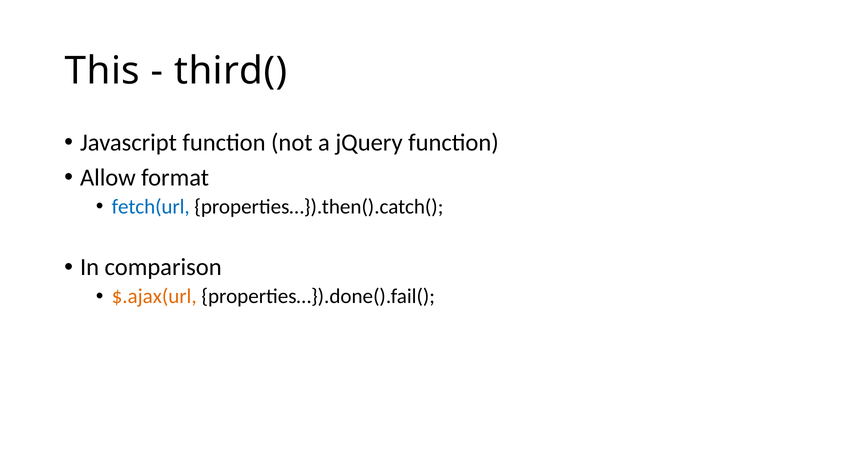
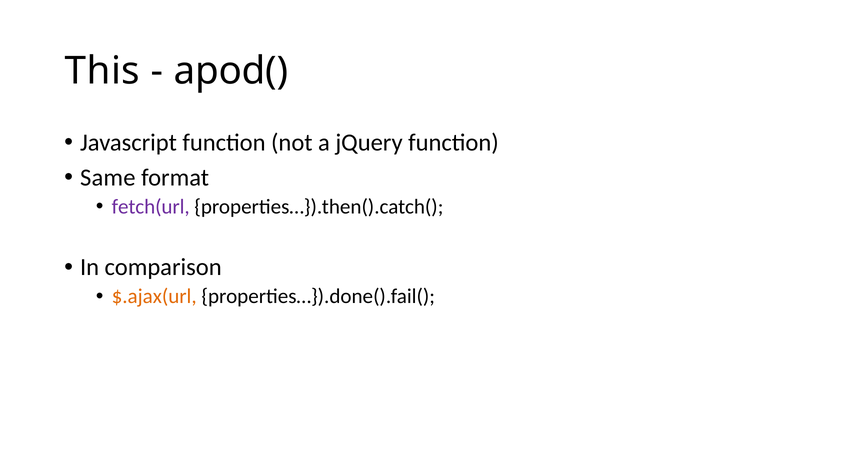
third(: third( -> apod( (231, 71)
Allow: Allow -> Same (108, 178)
fetch(url colour: blue -> purple (151, 207)
